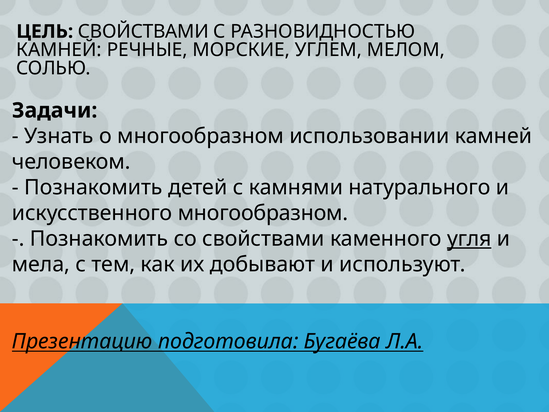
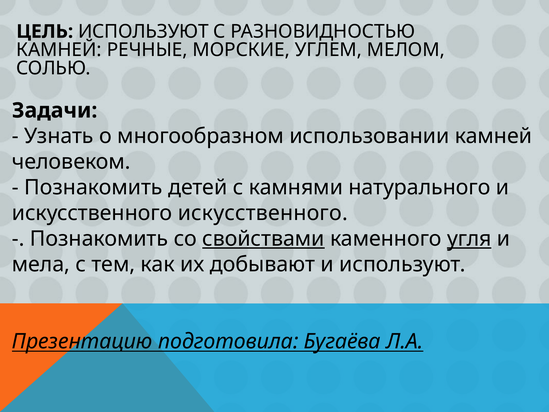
ЦЕЛЬ СВОЙСТВАМИ: СВОЙСТВАМИ -> ИСПОЛЬЗУЮТ (143, 32)
искусственного многообразном: многообразном -> искусственного (263, 213)
свойствами underline: none -> present (263, 239)
